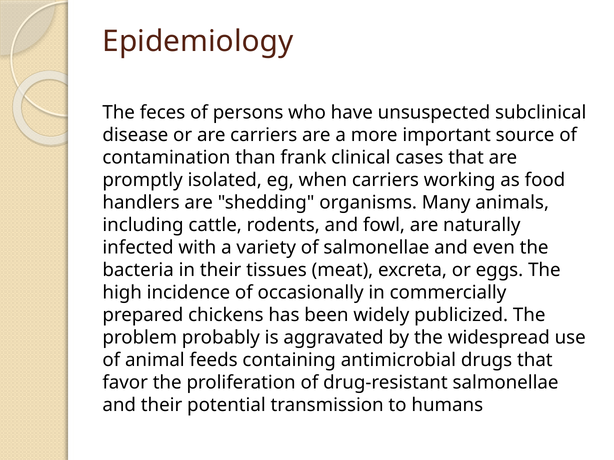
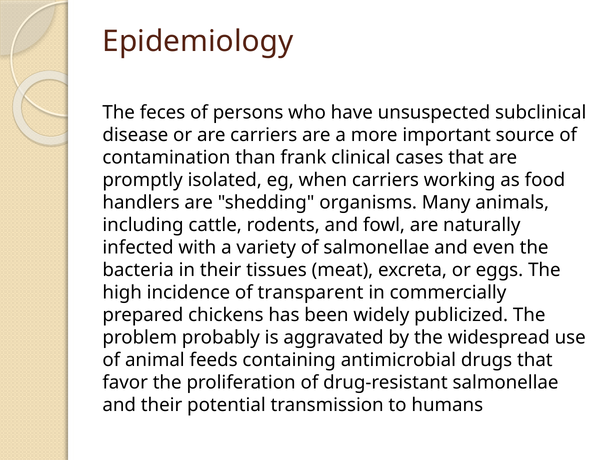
occasionally: occasionally -> transparent (310, 293)
